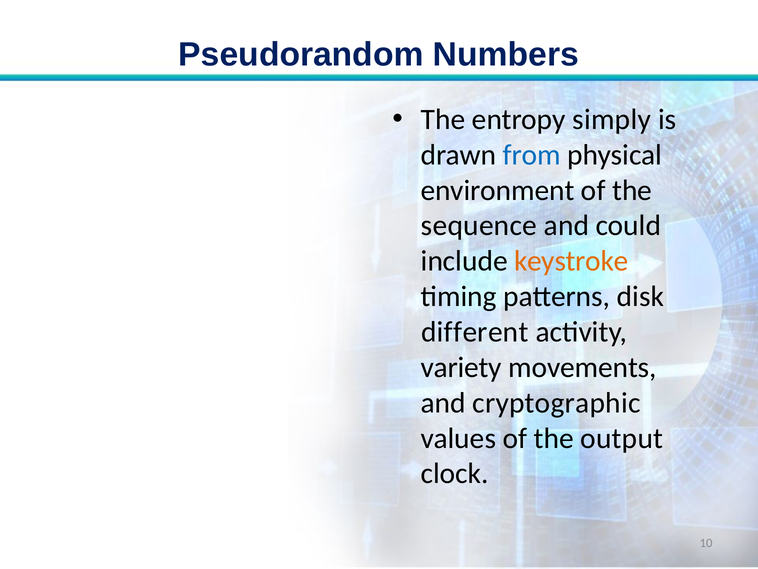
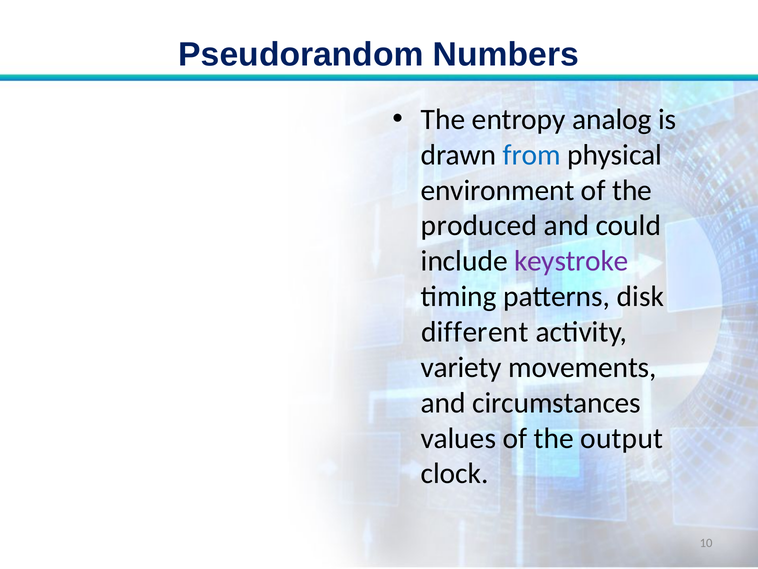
simply: simply -> analog (612, 119)
sequence: sequence -> produced (479, 226)
keystroke colour: orange -> purple (571, 261)
cryptographic: cryptographic -> circumstances (557, 402)
